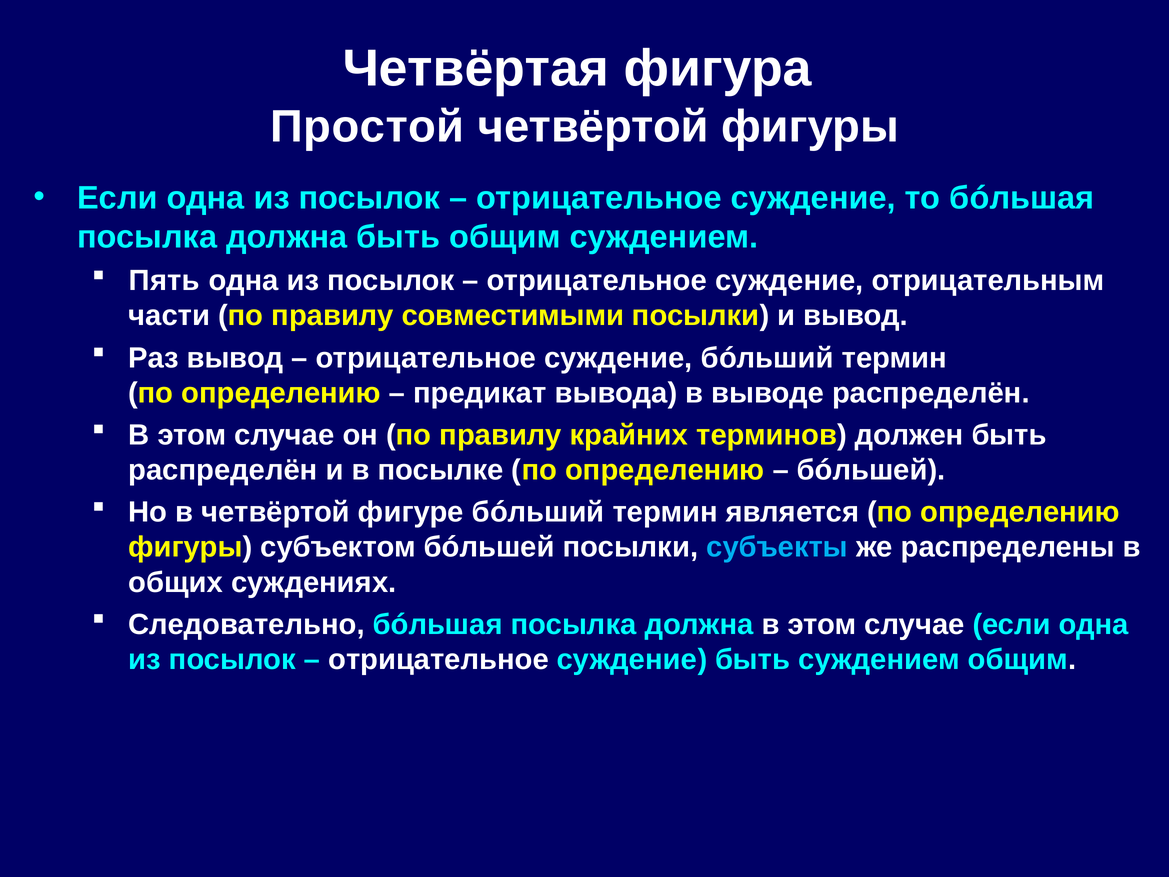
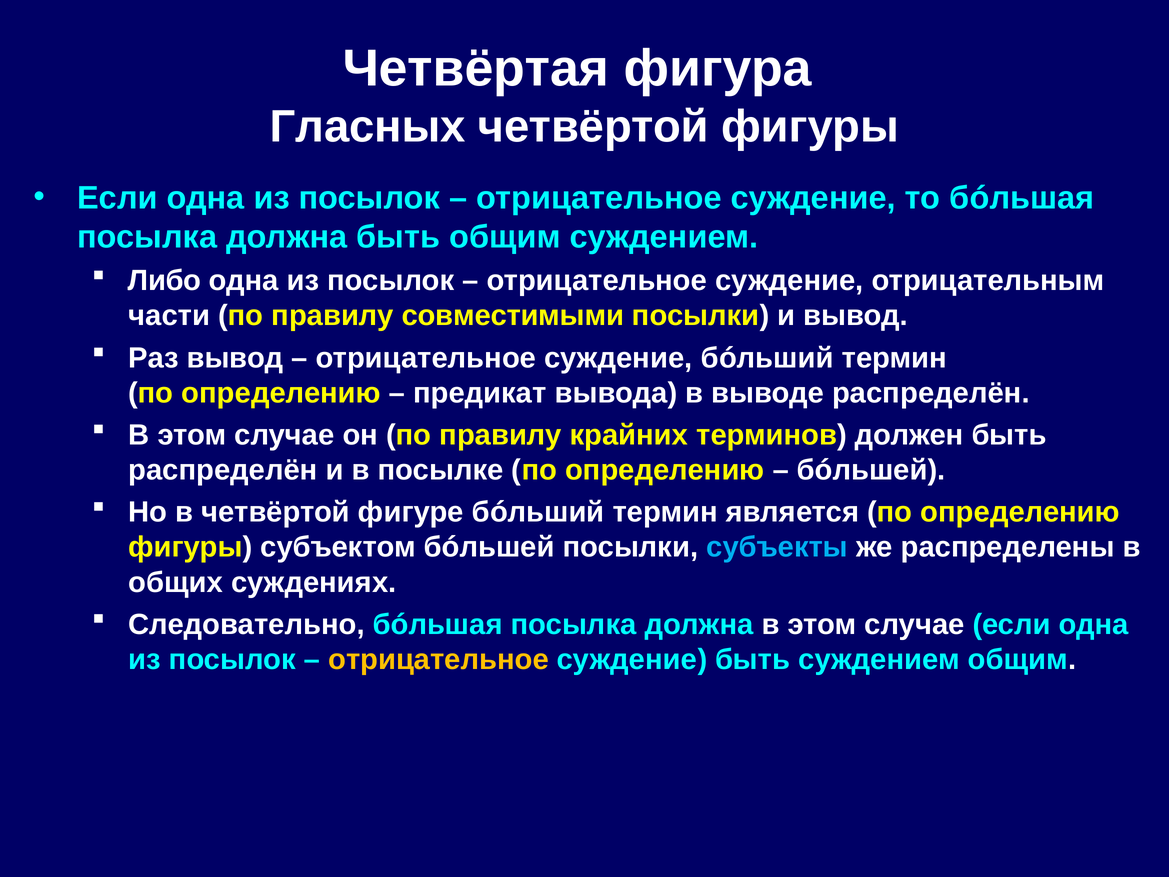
Простой: Простой -> Гласных (368, 127)
Пять: Пять -> Либо (165, 281)
отрицательное colour: white -> yellow (439, 659)
